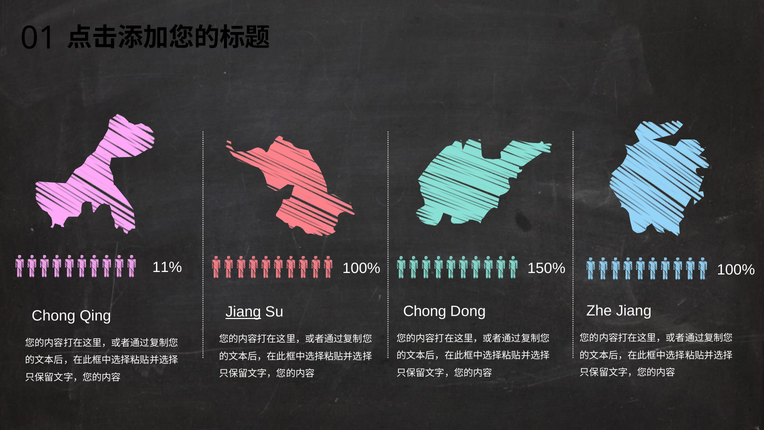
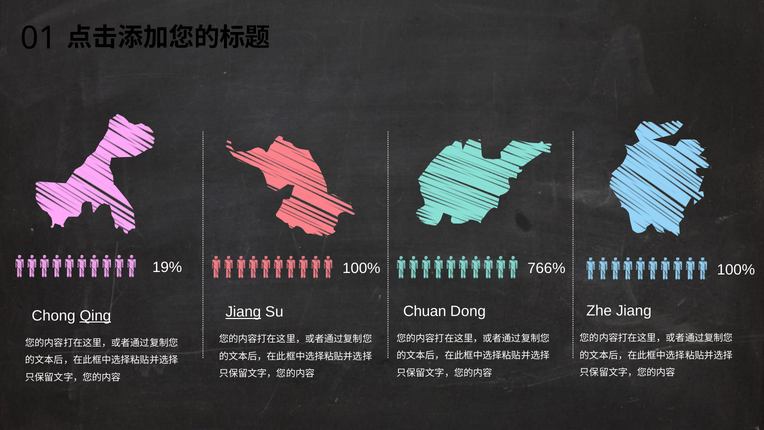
11%: 11% -> 19% (167, 267)
150%: 150% -> 766% (546, 268)
Chong: Chong -> Chuan (425, 311)
Qing underline: none -> present (95, 315)
